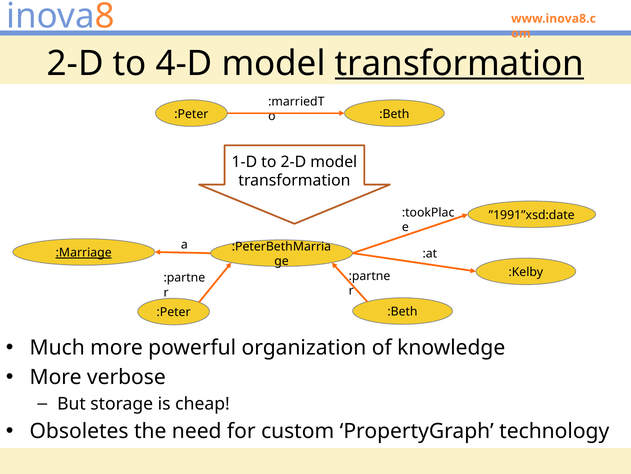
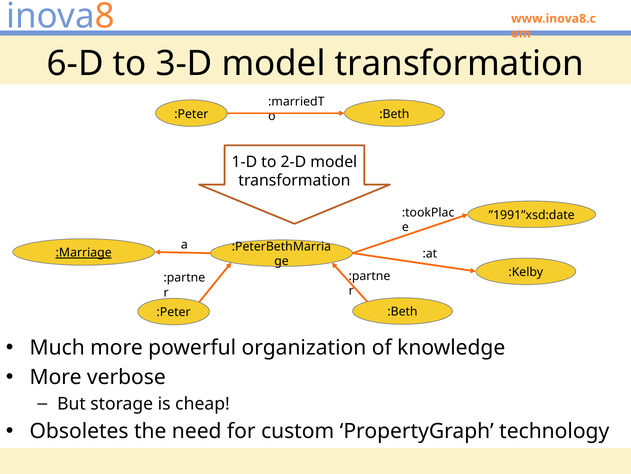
2-D: 2-D -> 6-D (75, 63)
4-D: 4-D -> 3-D (184, 63)
transformation underline: present -> none (459, 63)
